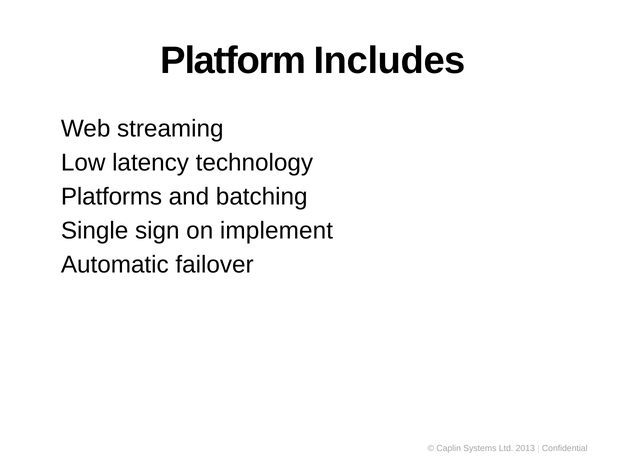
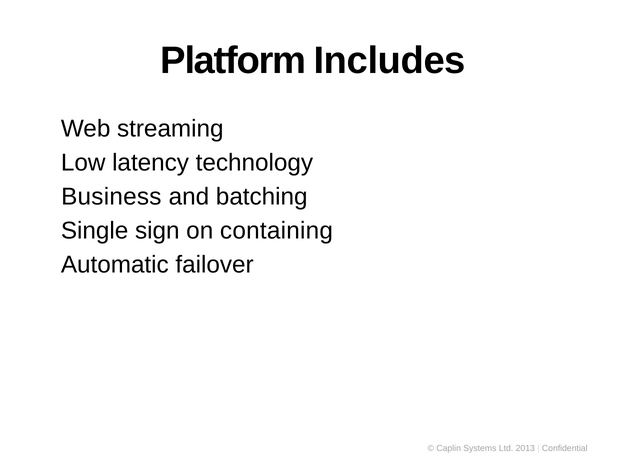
Platforms: Platforms -> Business (111, 197)
implement: implement -> containing (276, 231)
